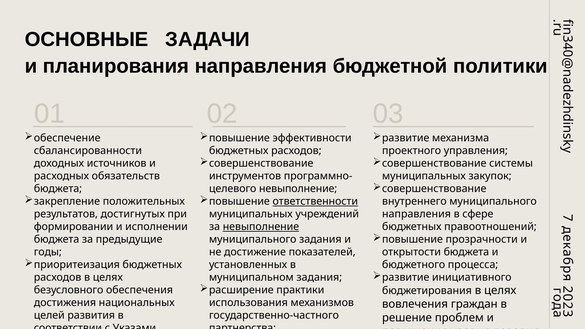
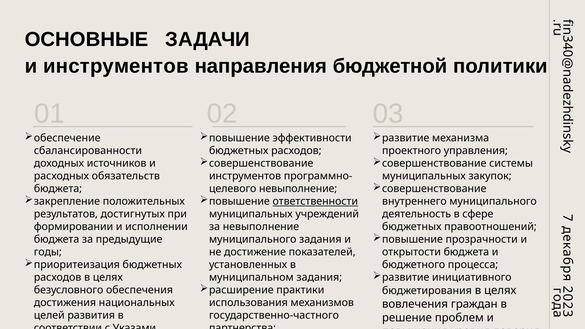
и планирования: планирования -> инструментов (116, 66)
направления: направления -> деятельность (417, 214)
невыполнение underline: present -> none (261, 227)
